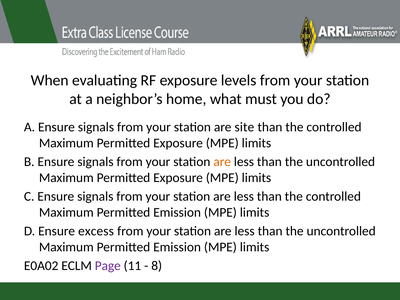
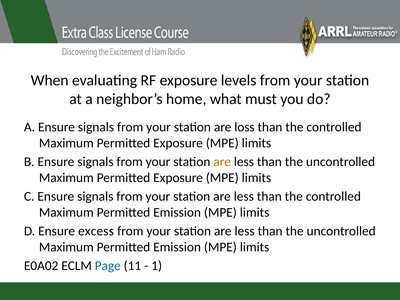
site: site -> loss (245, 127)
Page colour: purple -> blue (108, 266)
8: 8 -> 1 (157, 266)
